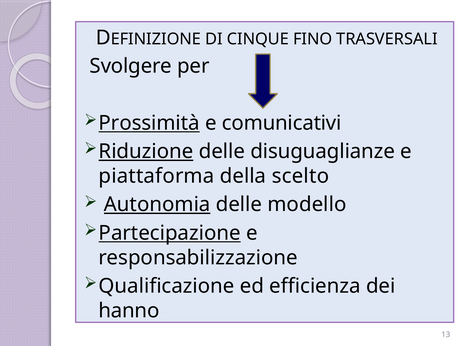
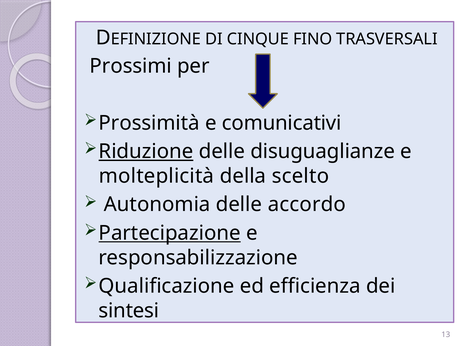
Svolgere: Svolgere -> Prossimi (131, 66)
Prossimità underline: present -> none (149, 123)
piattaforma: piattaforma -> molteplicità (157, 176)
Autonomia underline: present -> none (157, 204)
modello: modello -> accordo (307, 204)
hanno: hanno -> sintesi (129, 310)
